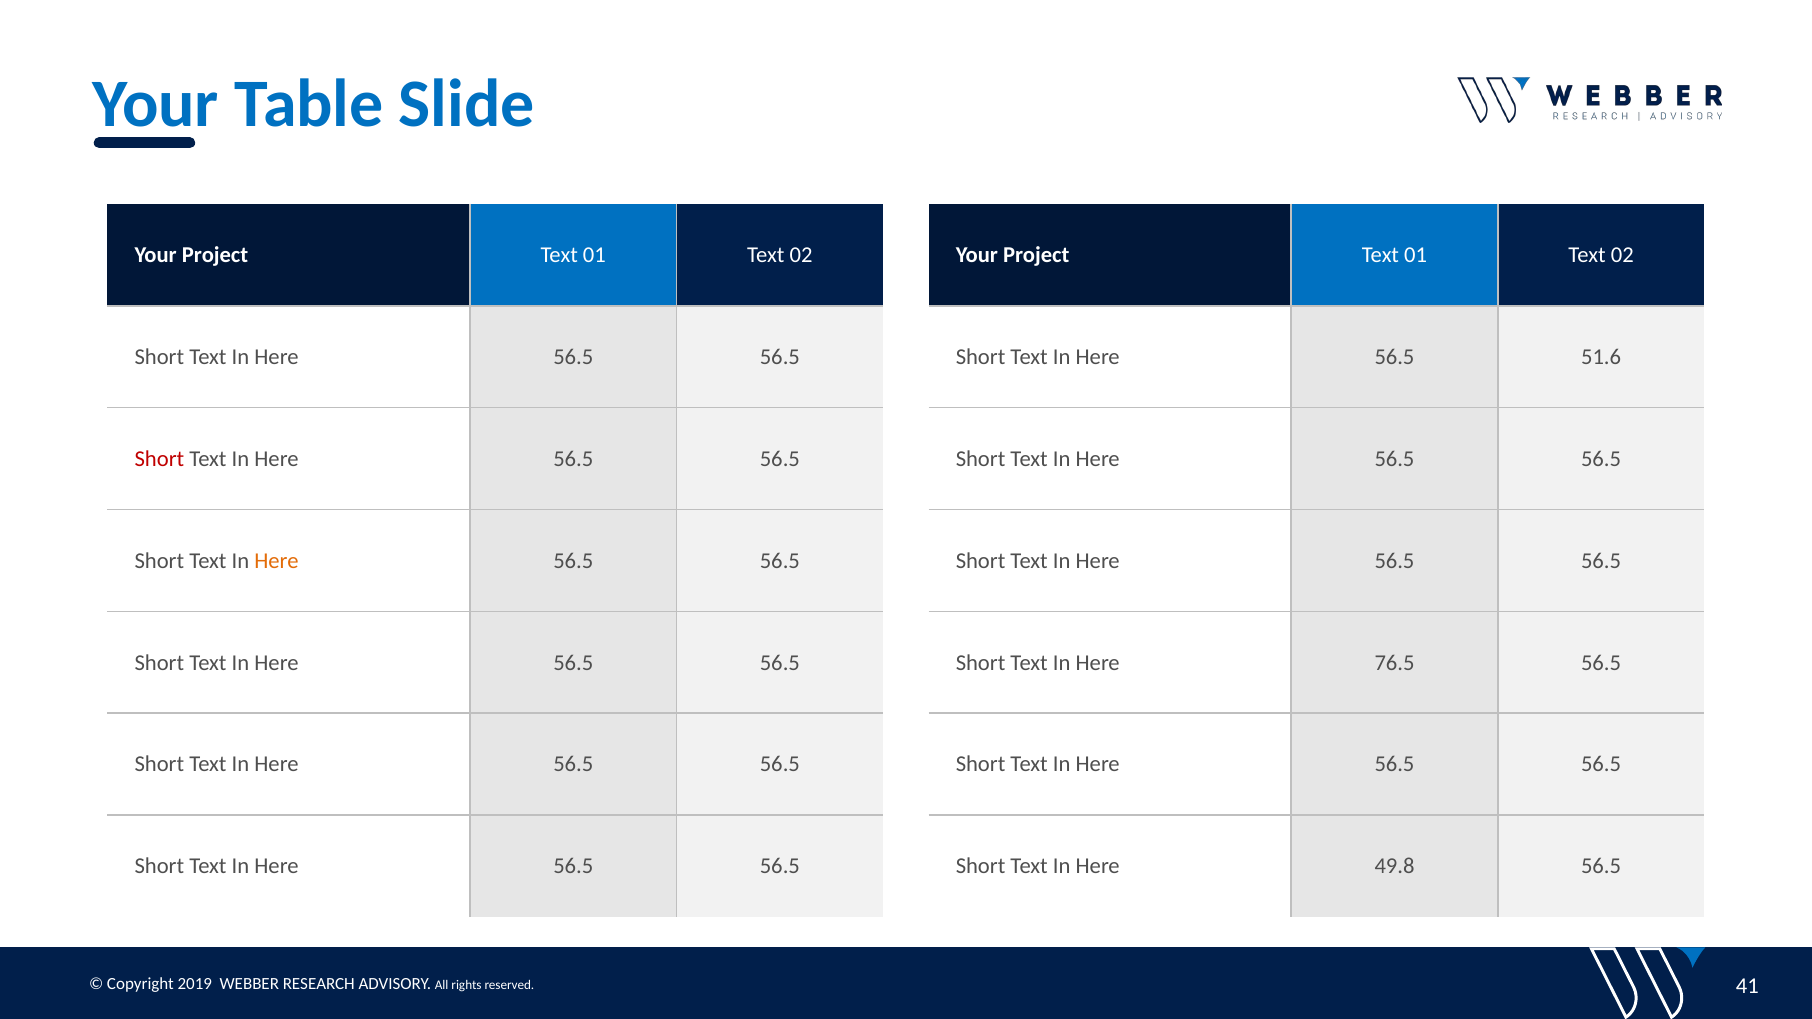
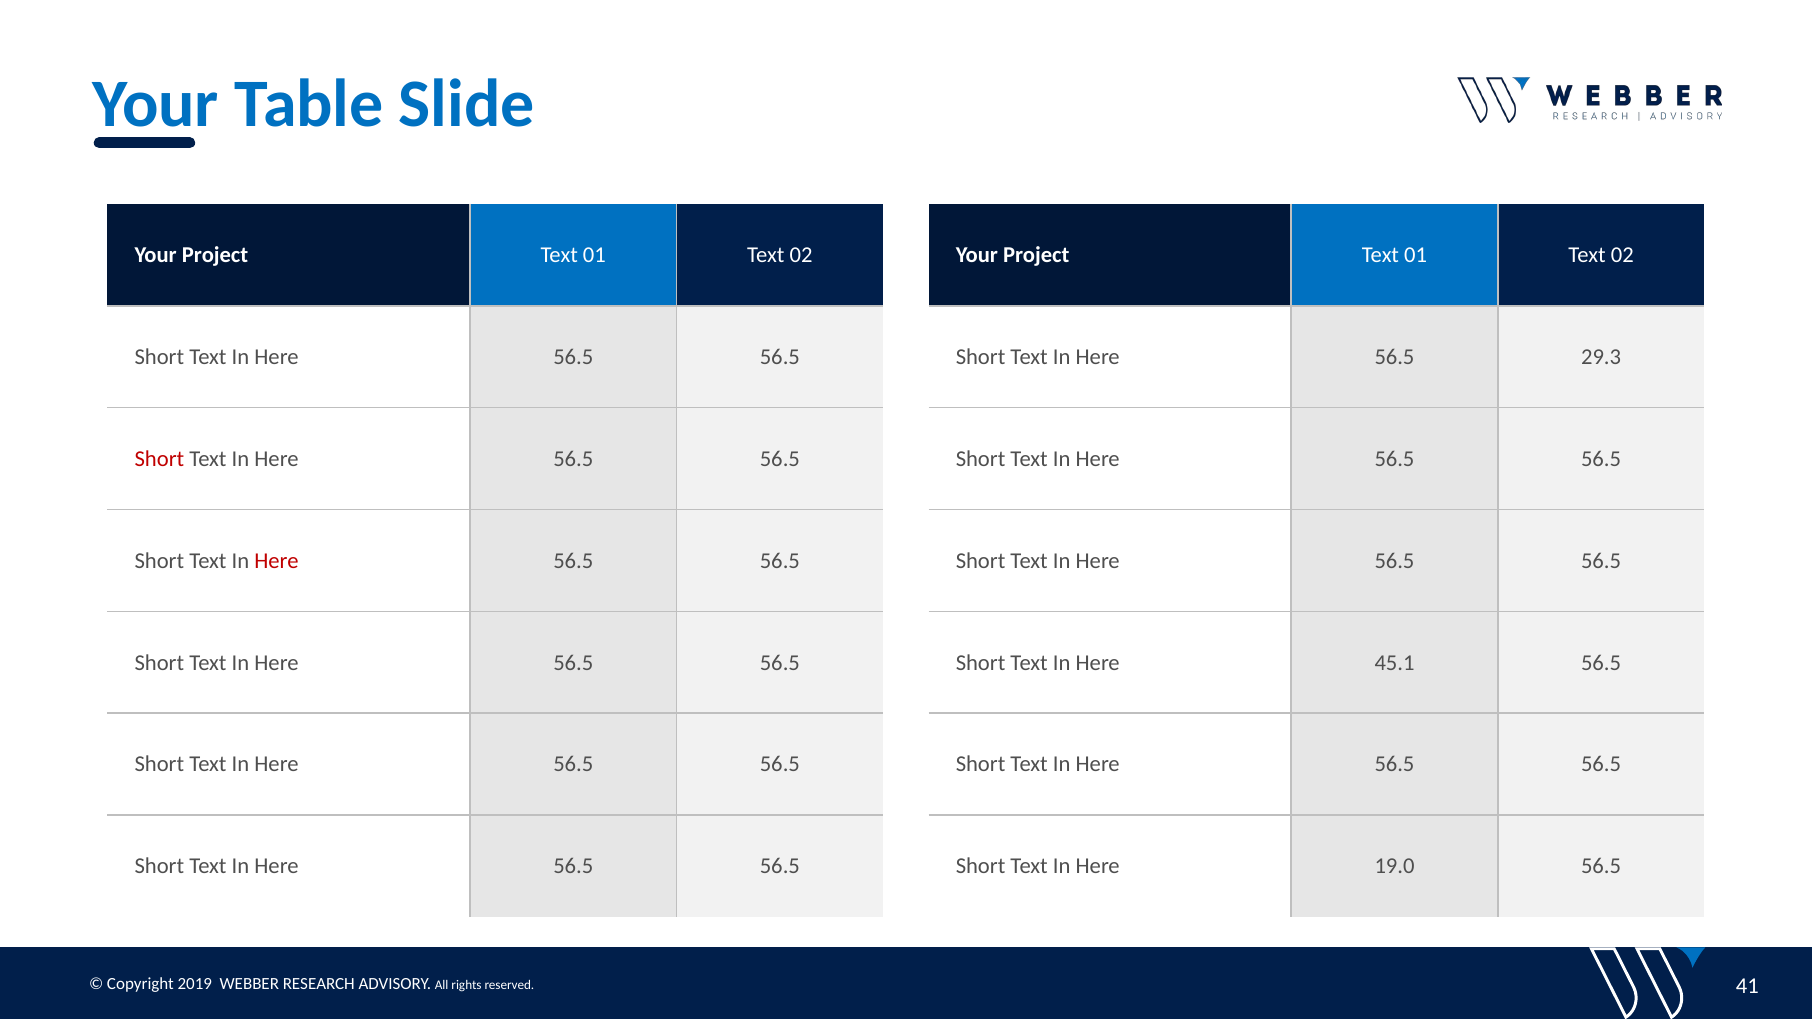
51.6: 51.6 -> 29.3 (1601, 357)
Here colour: orange -> red (277, 561)
76.5: 76.5 -> 45.1 (1394, 663)
49.8: 49.8 -> 19.0 (1394, 867)
